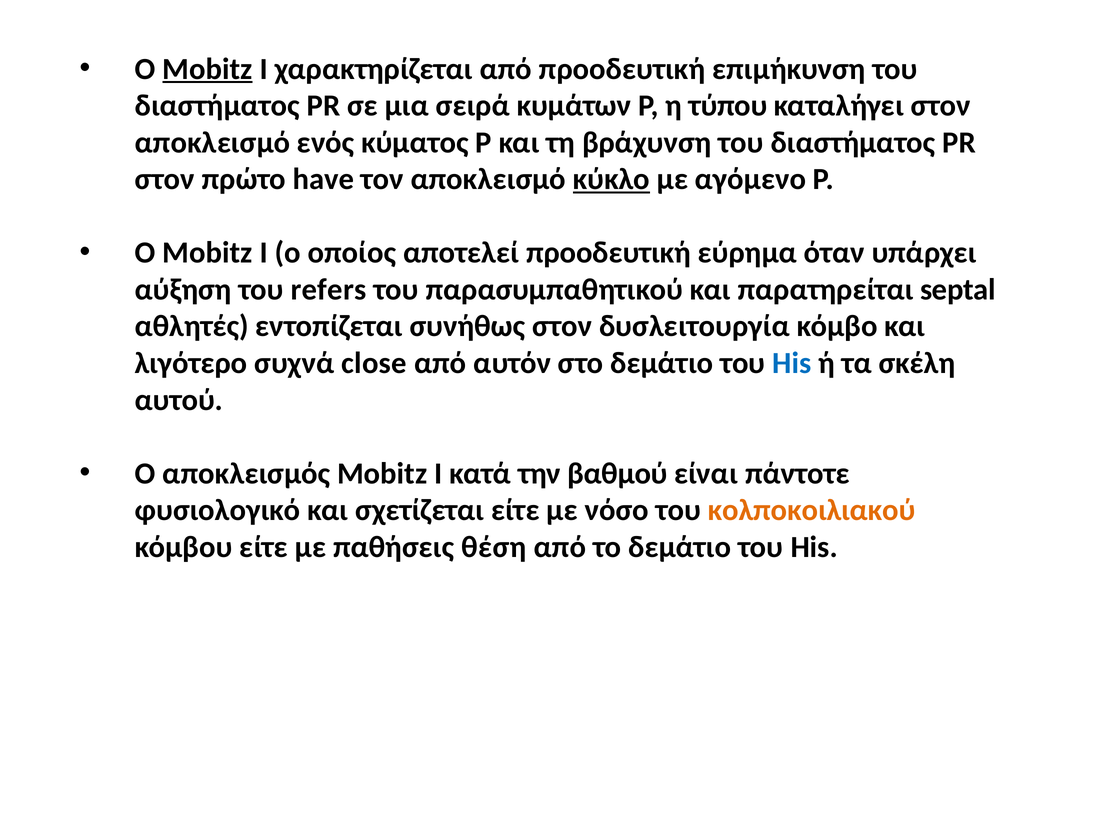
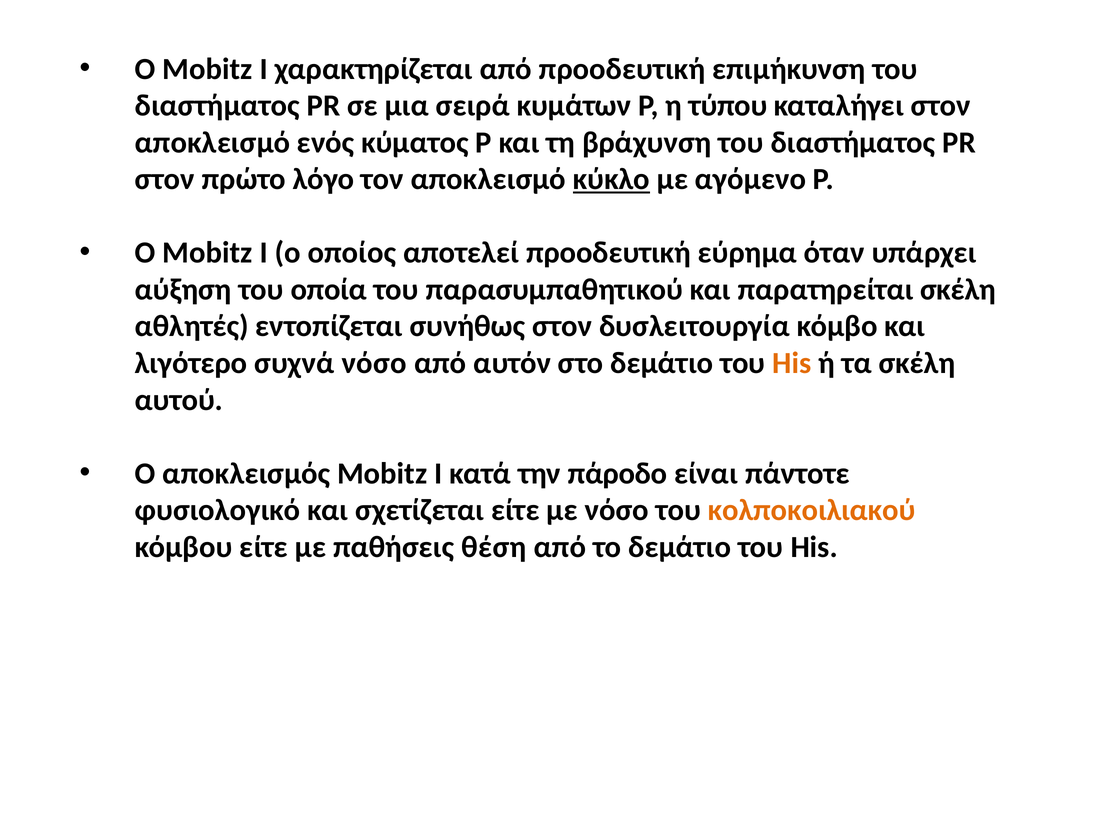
Mobitz underline: present -> none (207, 69)
have: have -> λόγο (324, 179)
refers: refers -> οποία (329, 290)
παρατηρείται septal: septal -> σκέλη (958, 290)
συχνά close: close -> νόσο (374, 363)
His colour: blue -> orange (792, 363)
βαθμού: βαθμού -> πάροδο (618, 474)
